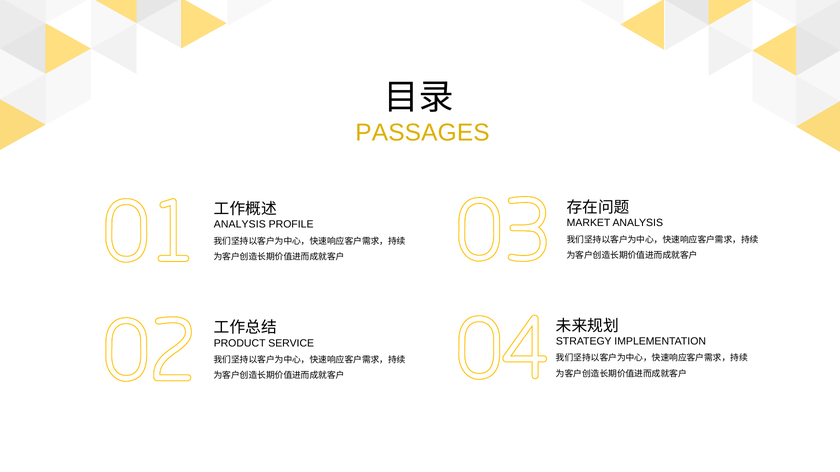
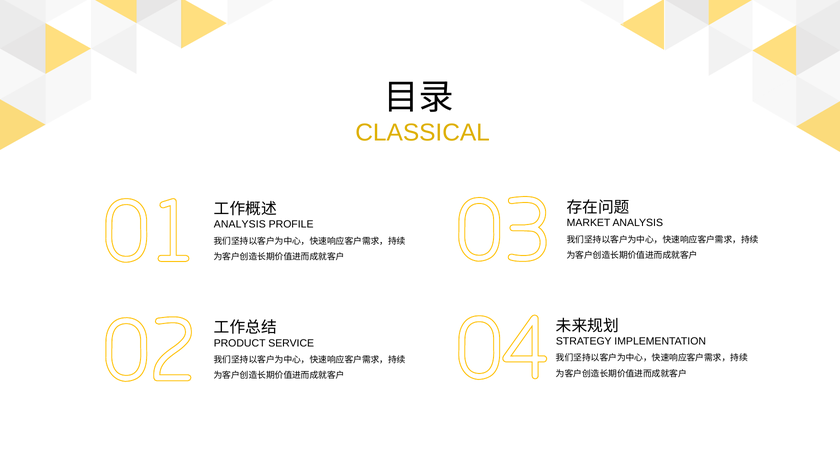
PASSAGES: PASSAGES -> CLASSICAL (423, 133)
